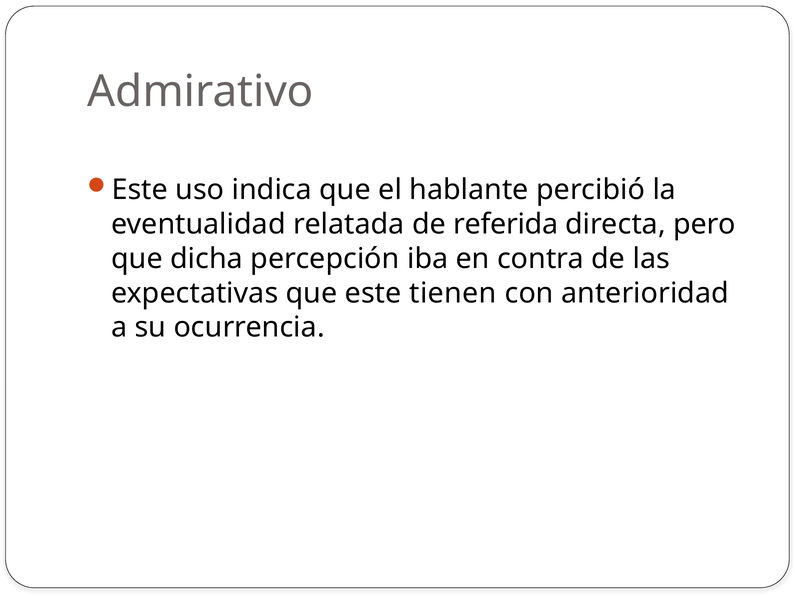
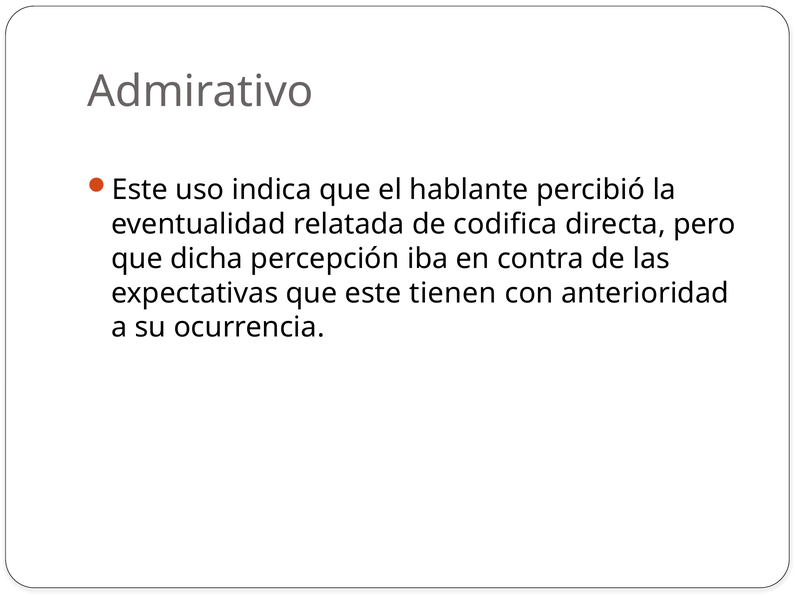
referida: referida -> codifica (505, 224)
